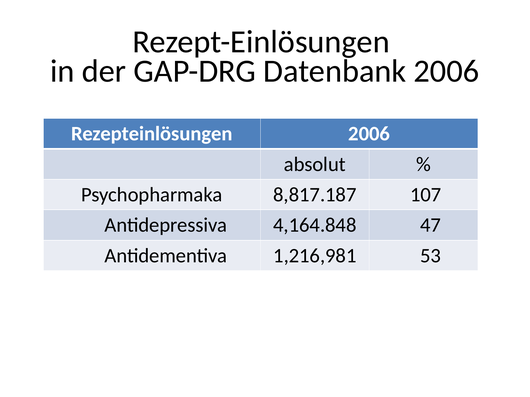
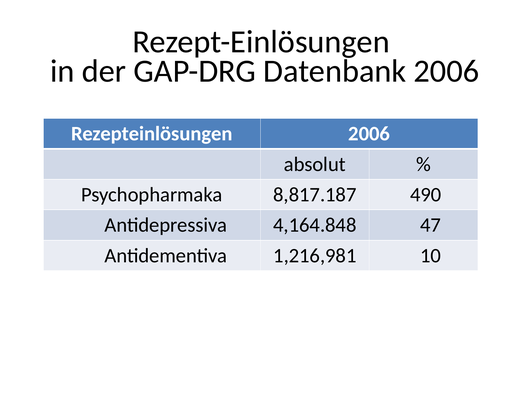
107: 107 -> 490 (426, 195)
53: 53 -> 10 (430, 256)
